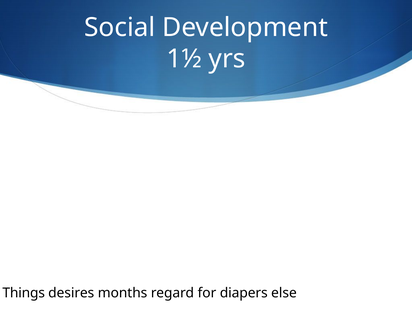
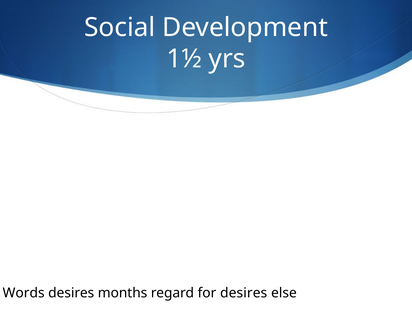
Things: Things -> Words (24, 293)
for diapers: diapers -> desires (244, 293)
